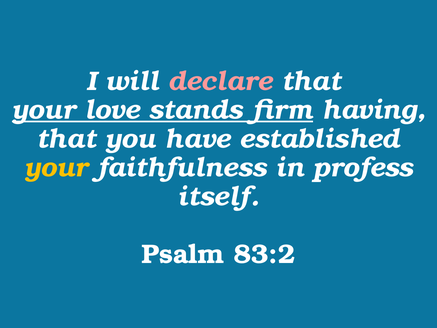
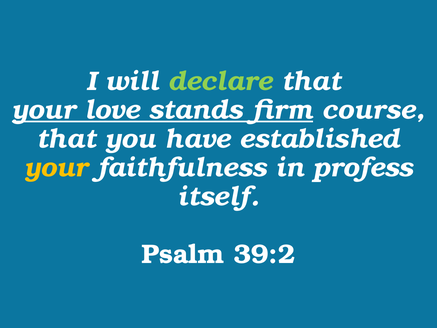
declare colour: pink -> light green (220, 81)
having: having -> course (373, 110)
83:2: 83:2 -> 39:2 (264, 254)
